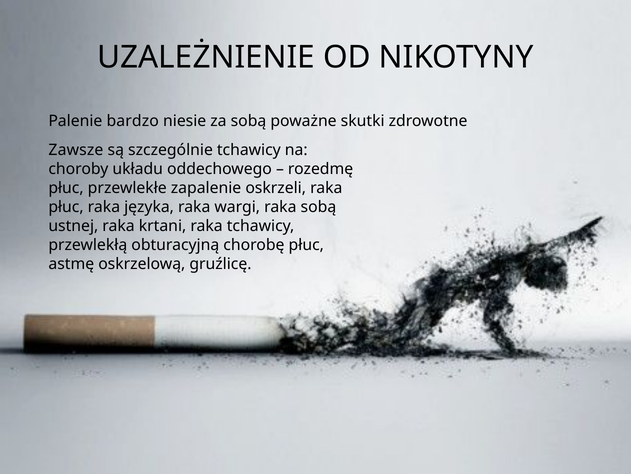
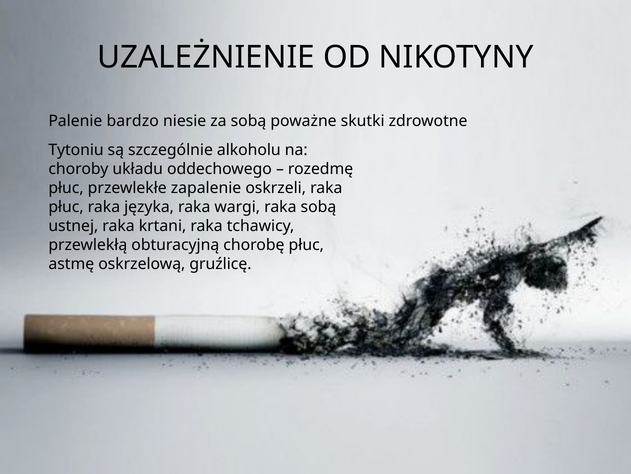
Zawsze: Zawsze -> Tytoniu (76, 150)
szczególnie tchawicy: tchawicy -> alkoholu (249, 150)
